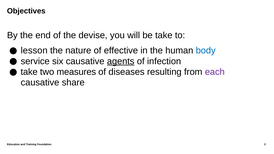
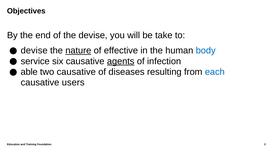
lesson: lesson -> devise (34, 51)
nature underline: none -> present (78, 51)
take: take -> able (29, 72)
two measures: measures -> causative (76, 72)
each colour: purple -> blue (215, 72)
share: share -> users (73, 83)
